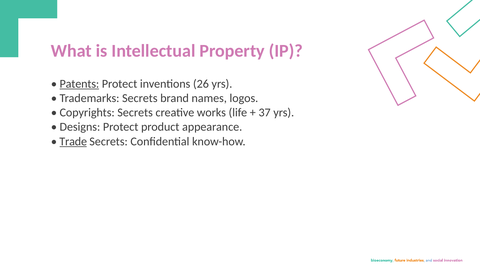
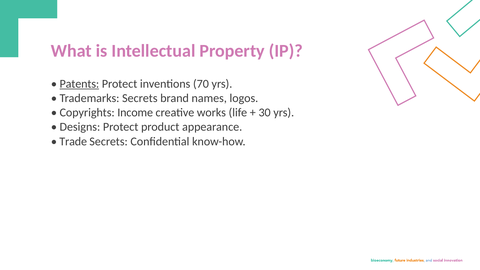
26: 26 -> 70 (201, 84)
Copyrights Secrets: Secrets -> Income (135, 113)
37: 37 -> 30 (265, 113)
Trade underline: present -> none (73, 141)
